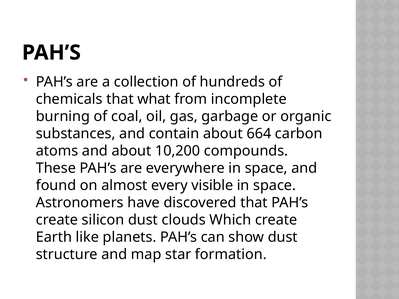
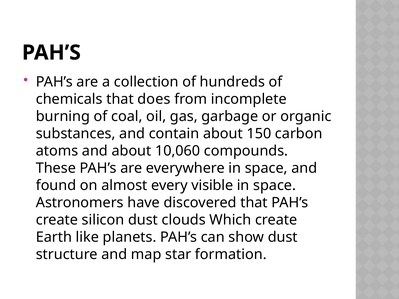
what: what -> does (154, 99)
664: 664 -> 150 (259, 134)
10,200: 10,200 -> 10,060 (178, 151)
